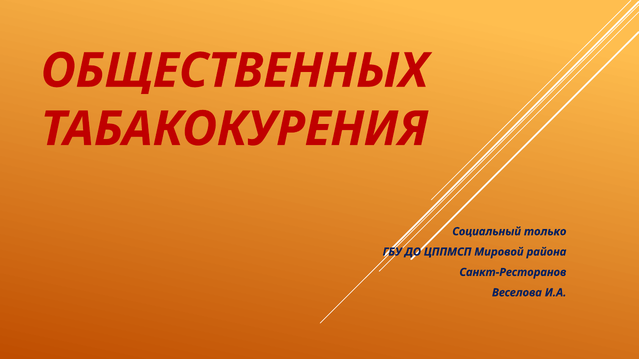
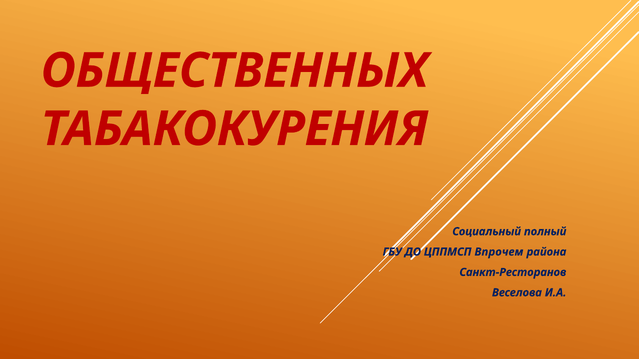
только: только -> полный (545, 232)
Мировой: Мировой -> Впрочем (499, 252)
